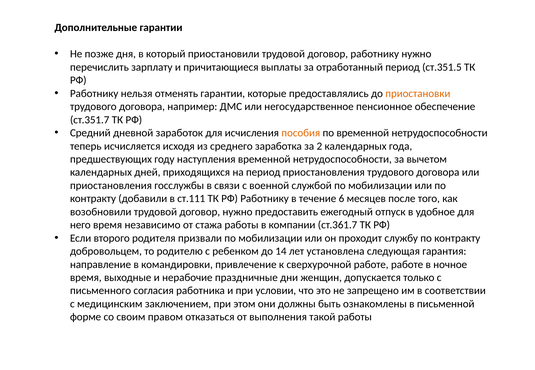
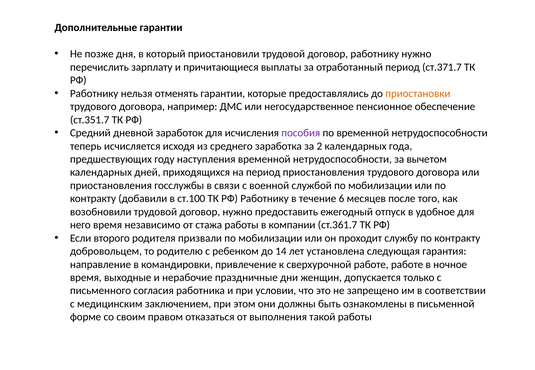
ст.351.5: ст.351.5 -> ст.371.7 (442, 67)
пособия colour: orange -> purple (301, 133)
ст.111: ст.111 -> ст.100 (191, 199)
